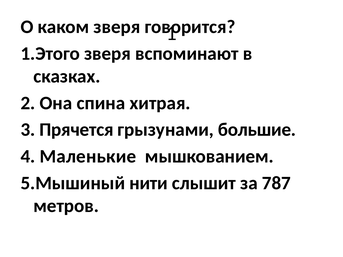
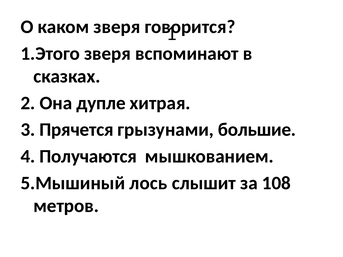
спина: спина -> дупле (101, 103)
Маленькие: Маленькие -> Получаются (88, 157)
нити: нити -> лось (148, 183)
787: 787 -> 108 (276, 183)
